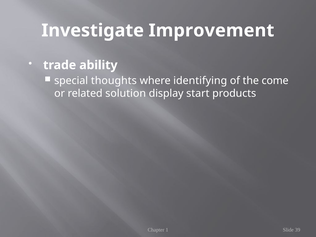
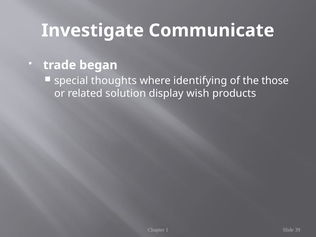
Improvement: Improvement -> Communicate (211, 30)
ability: ability -> began (98, 65)
come: come -> those (275, 81)
start: start -> wish (198, 93)
